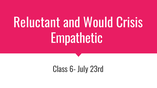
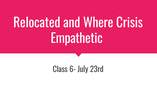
Reluctant: Reluctant -> Relocated (37, 23)
Would: Would -> Where (98, 23)
